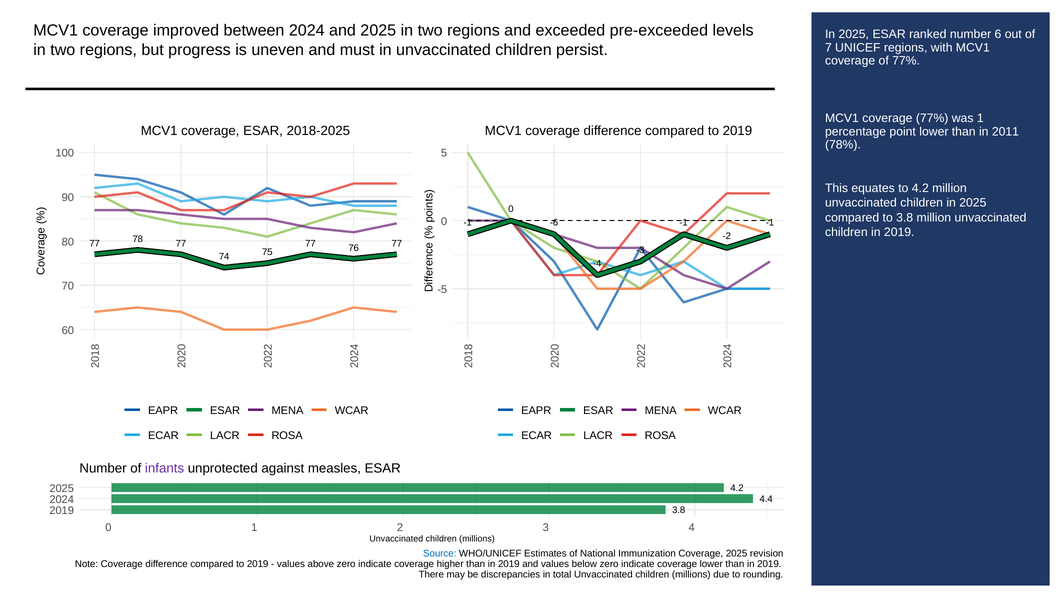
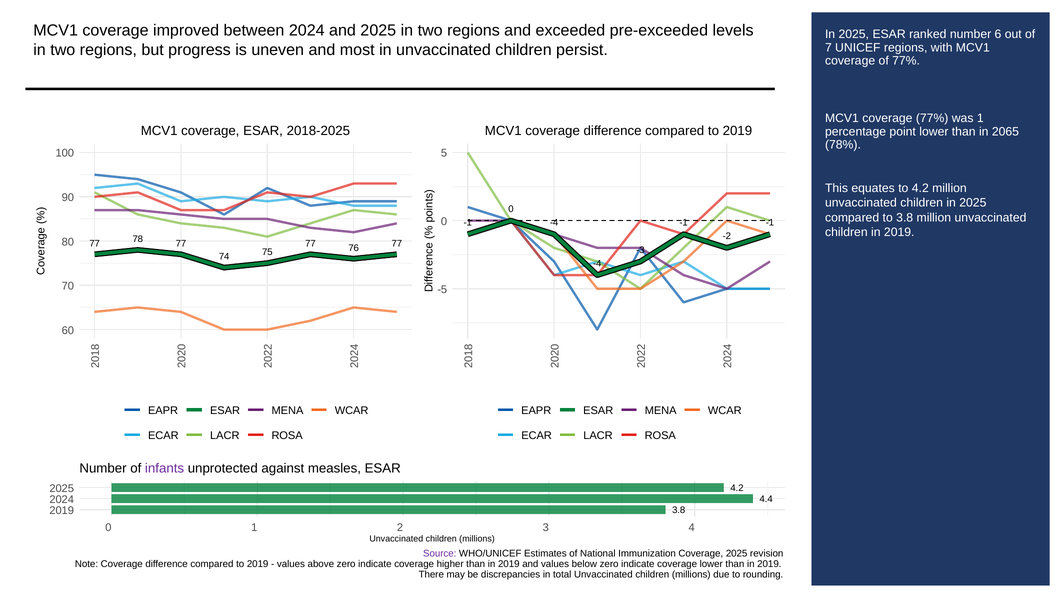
must: must -> most (357, 50)
2011: 2011 -> 2065 (1005, 132)
-6: -6 -> -4 (554, 223)
Source colour: blue -> purple (440, 553)
